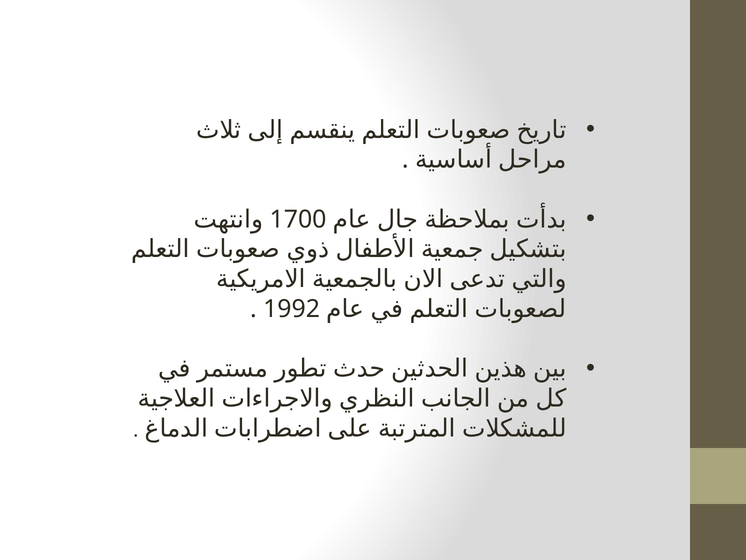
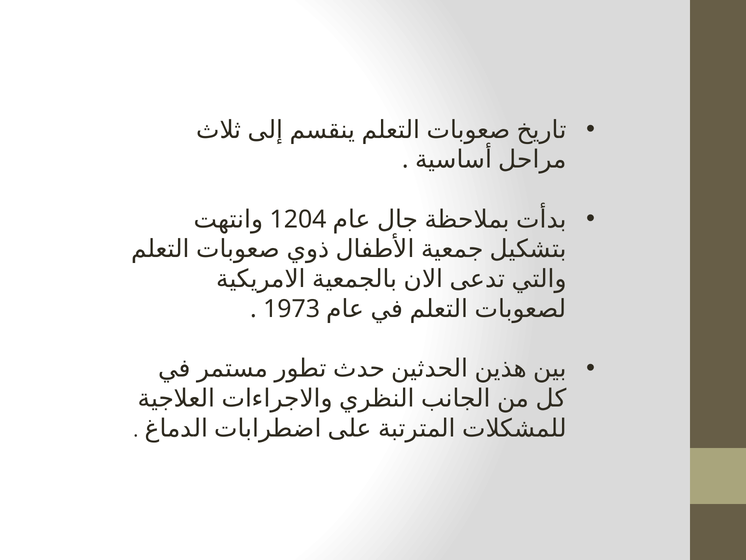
1700: 1700 -> 1204 (298, 219)
1992: 1992 -> 1973 (292, 309)
